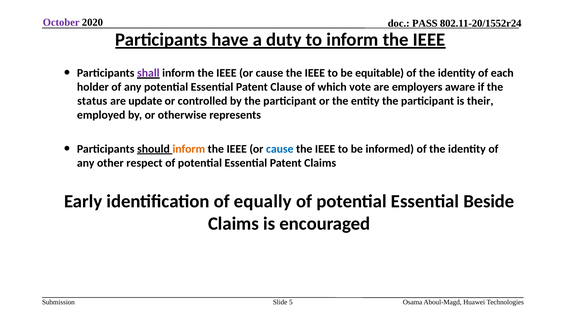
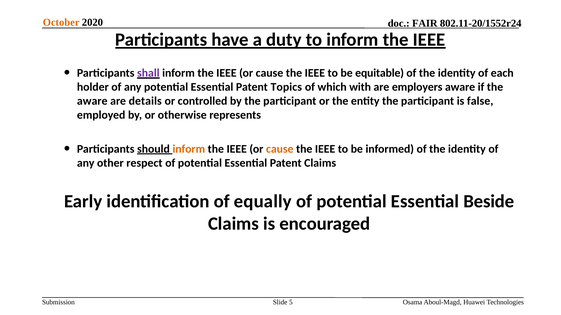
October colour: purple -> orange (61, 22)
PASS: PASS -> FAIR (425, 23)
Clause: Clause -> Topics (286, 87)
vote: vote -> with (360, 87)
status: status -> aware (92, 101)
update: update -> details (145, 101)
their: their -> false (480, 101)
cause colour: blue -> orange (280, 149)
